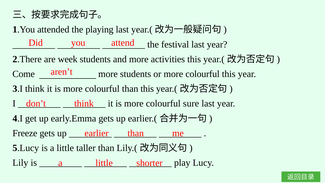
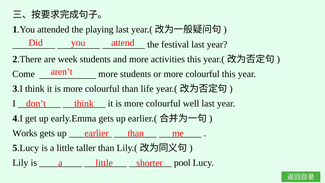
than this: this -> life (147, 89)
sure: sure -> well (191, 103)
Freeze: Freeze -> Works (25, 133)
play: play -> pool (182, 163)
